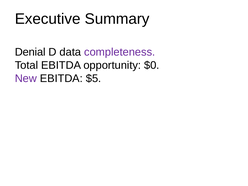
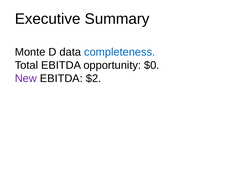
Denial: Denial -> Monte (30, 52)
completeness colour: purple -> blue (120, 52)
$5: $5 -> $2 (94, 78)
